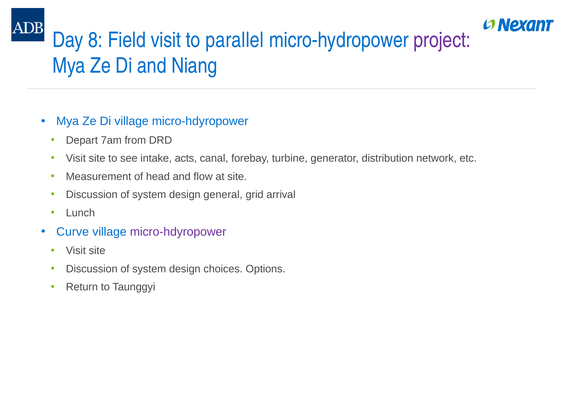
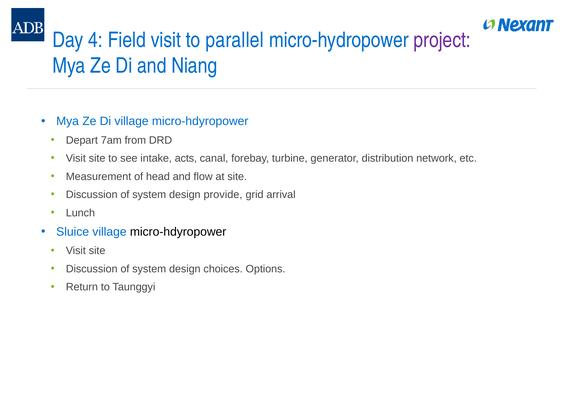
8: 8 -> 4 (96, 40)
general: general -> provide (223, 195)
Curve: Curve -> Sluice (73, 232)
micro-hdyropower colour: purple -> black (178, 232)
